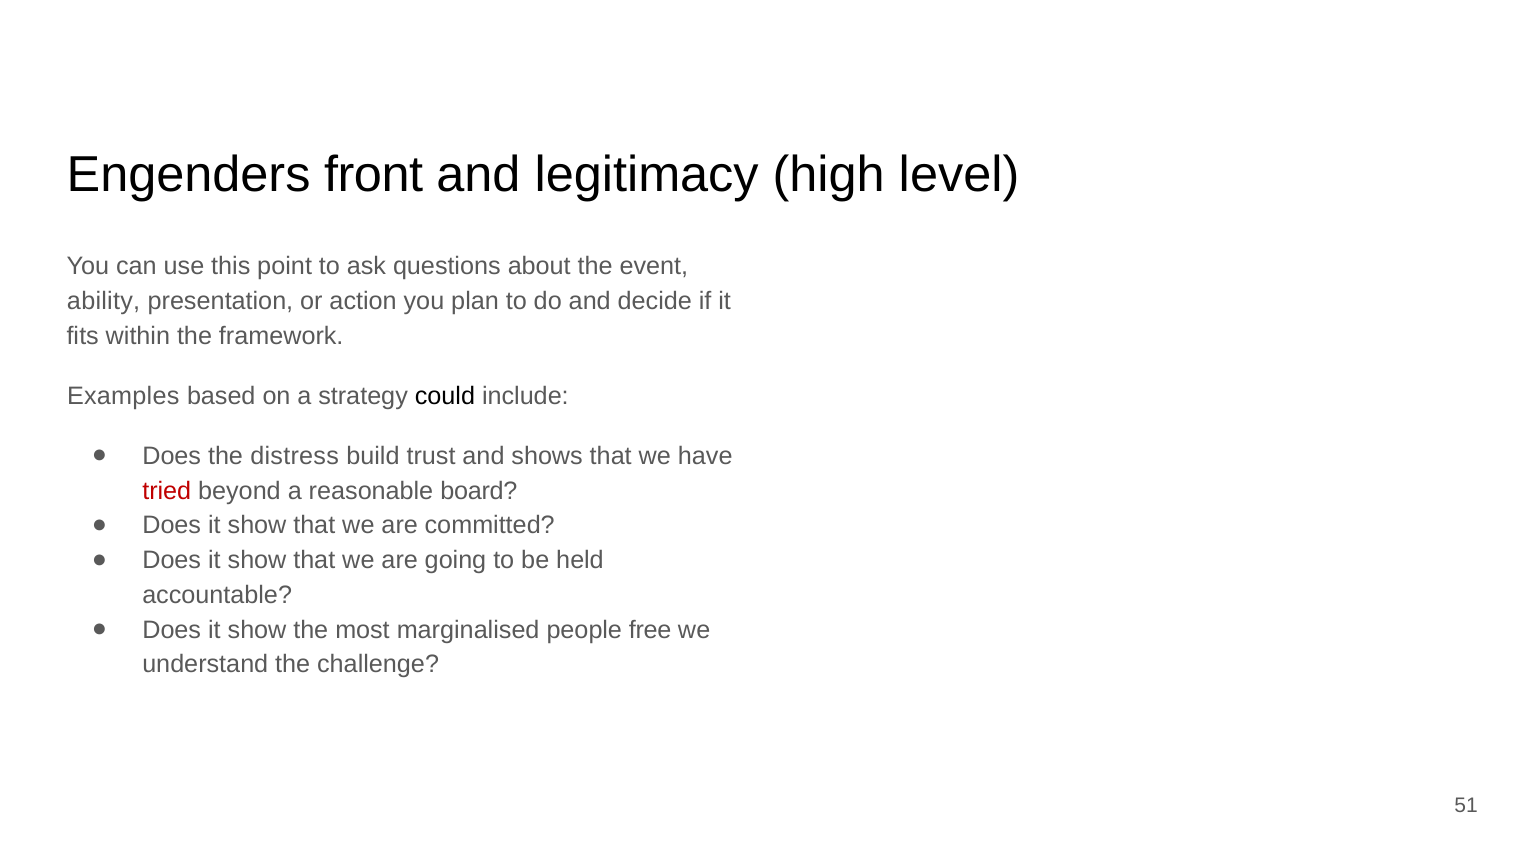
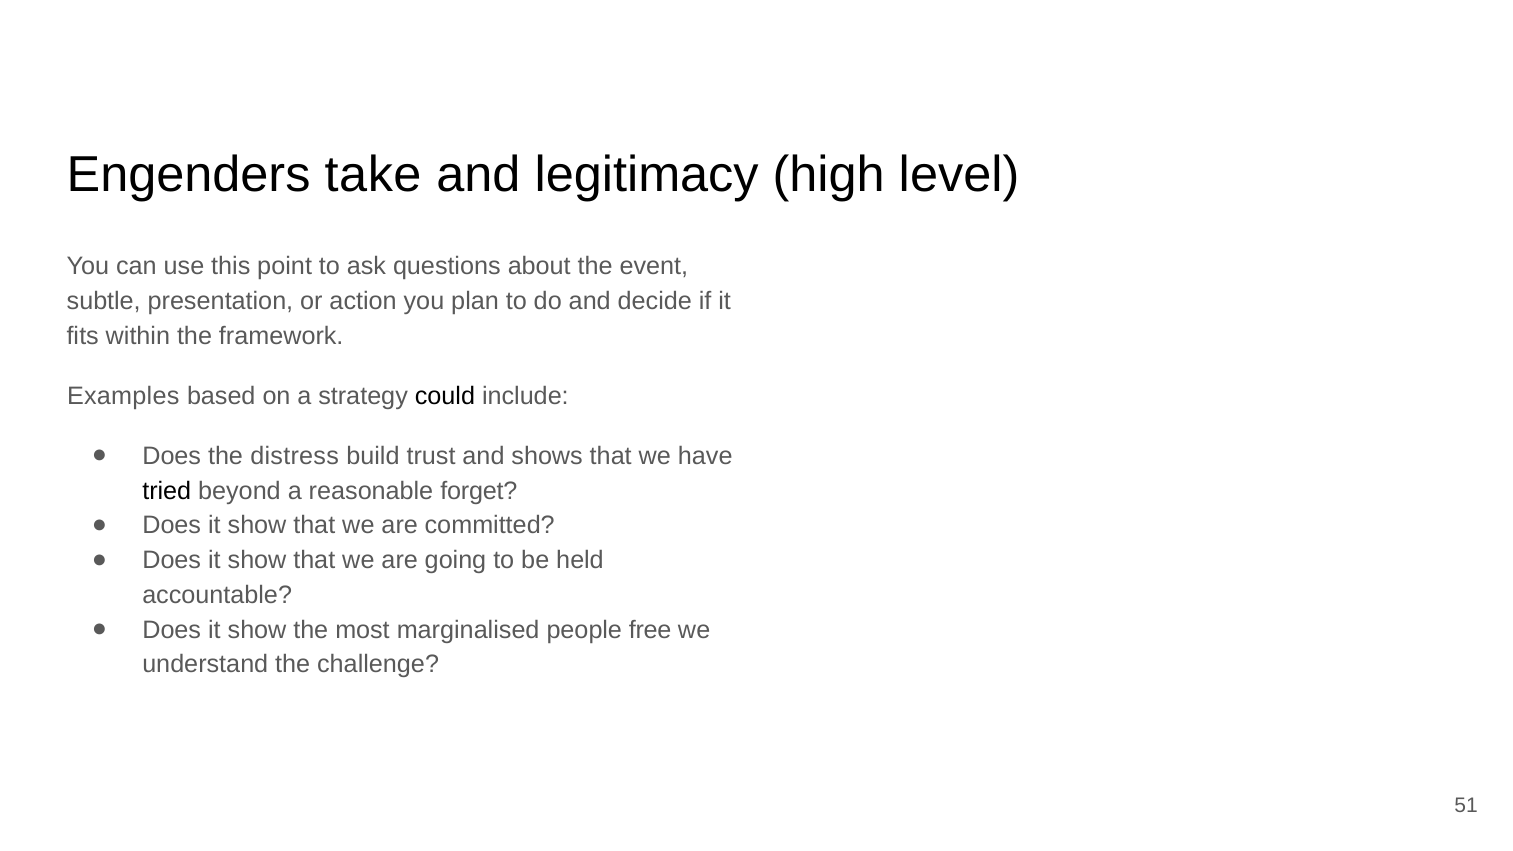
front: front -> take (373, 175)
ability: ability -> subtle (104, 301)
tried colour: red -> black (167, 491)
board: board -> forget (479, 491)
